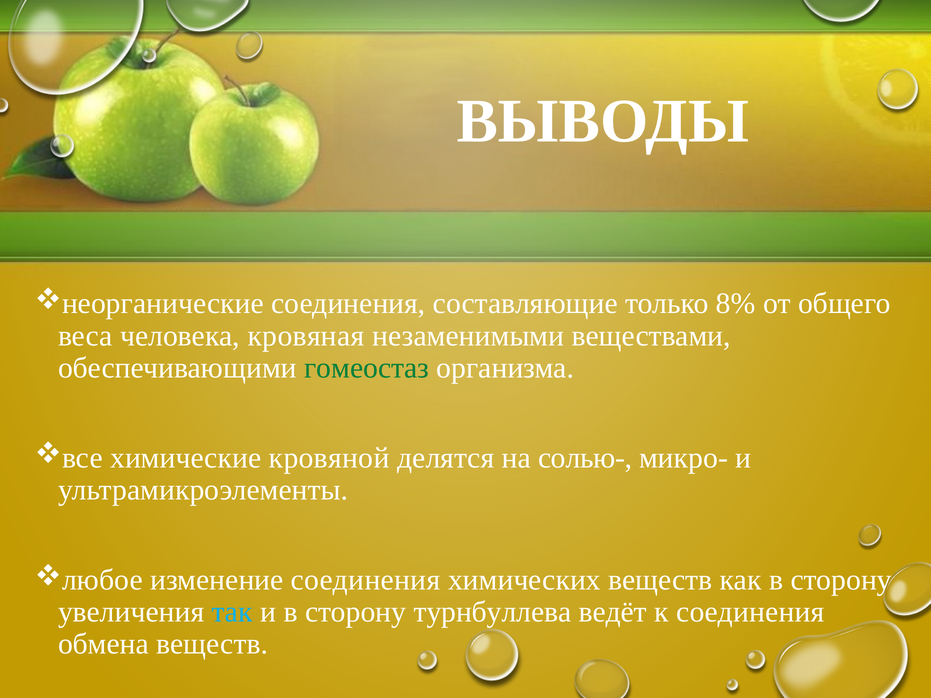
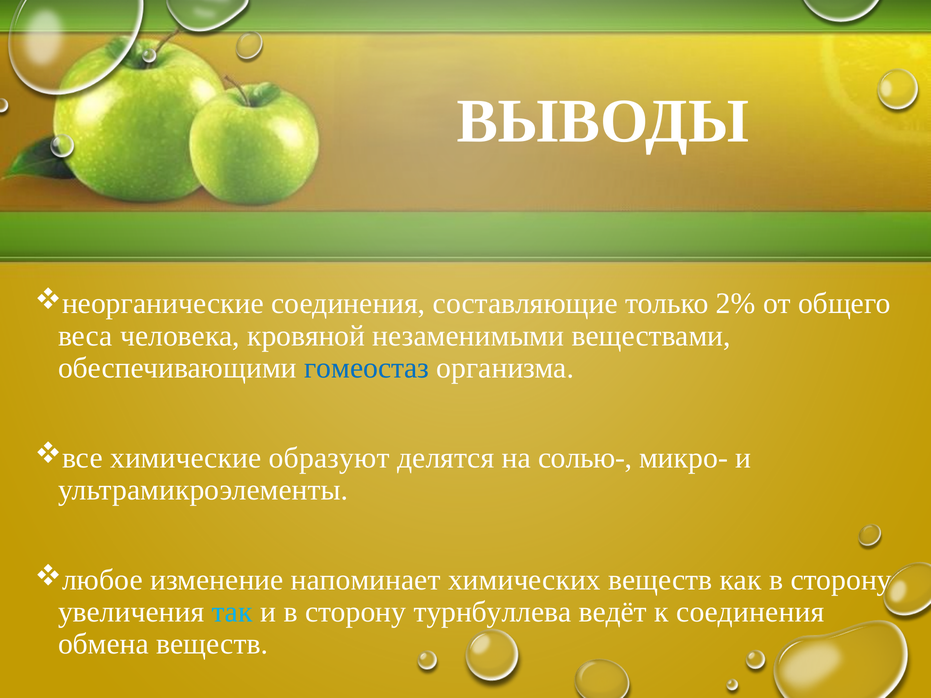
8%: 8% -> 2% (736, 304)
кровяная: кровяная -> кровяной (306, 336)
гомеостаз colour: green -> blue (367, 368)
кровяной: кровяной -> образуют (329, 458)
изменение соединения: соединения -> напоминает (366, 580)
